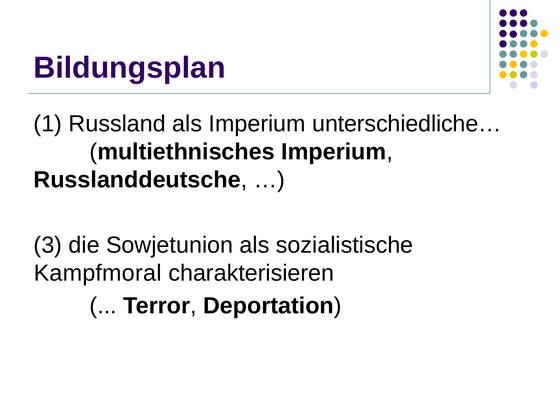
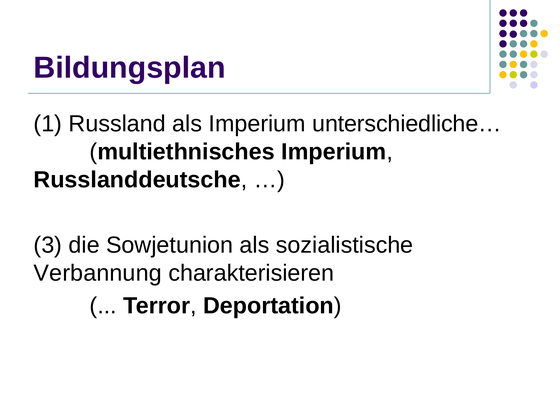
Kampfmoral: Kampfmoral -> Verbannung (98, 273)
